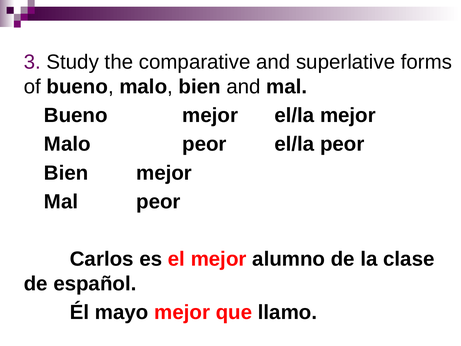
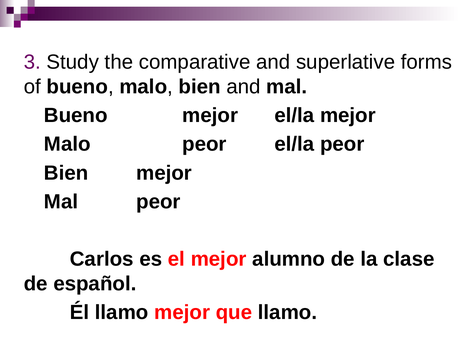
Él mayo: mayo -> llamo (122, 312)
